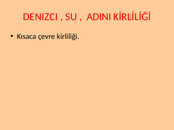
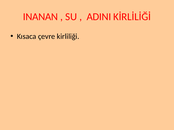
DENIZCI: DENIZCI -> INANAN (40, 17)
